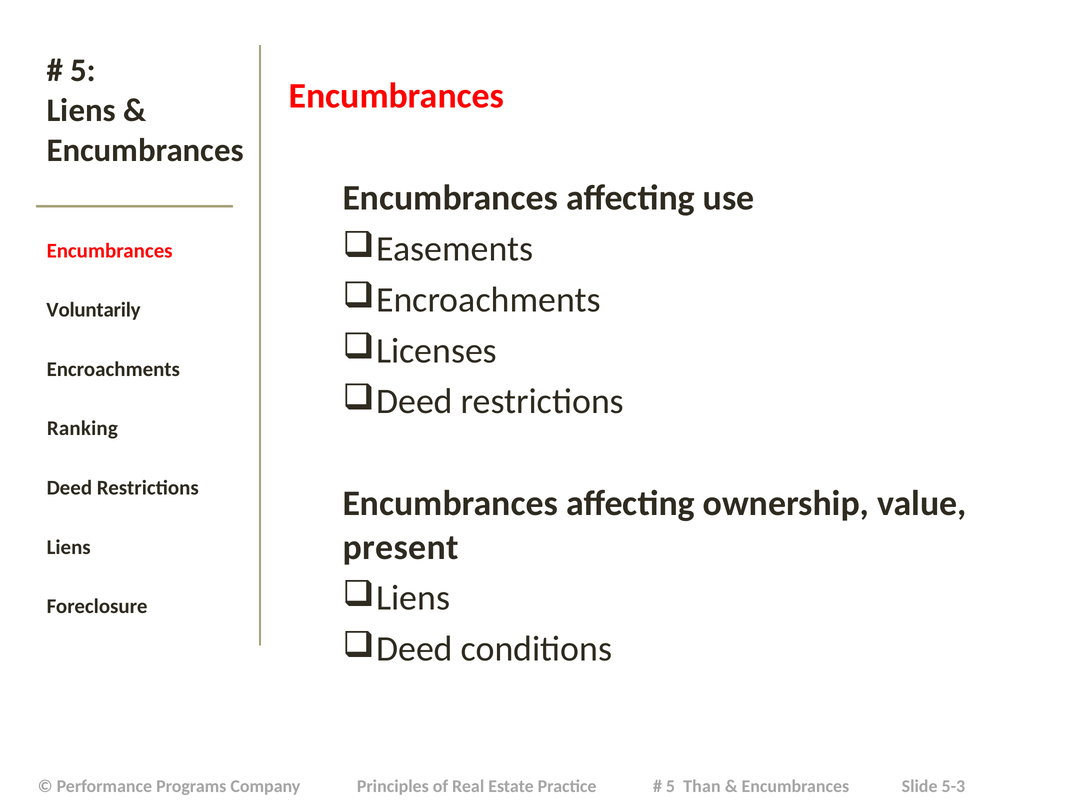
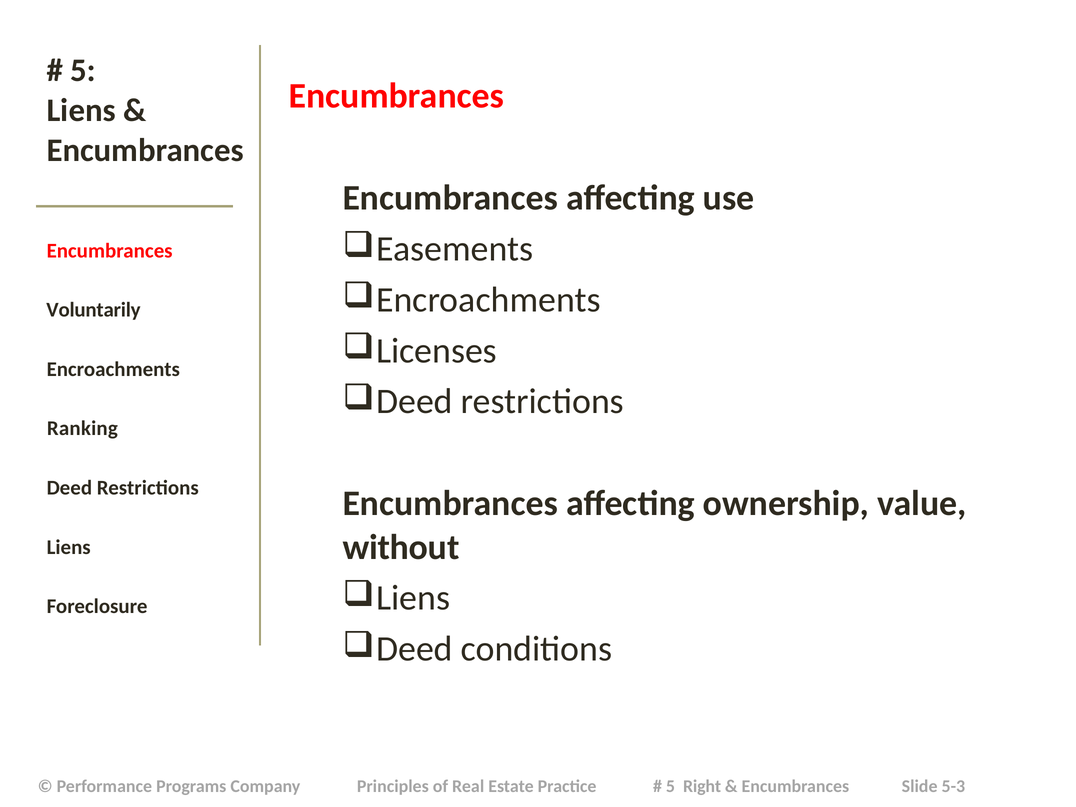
present: present -> without (401, 547)
Than: Than -> Right (702, 786)
